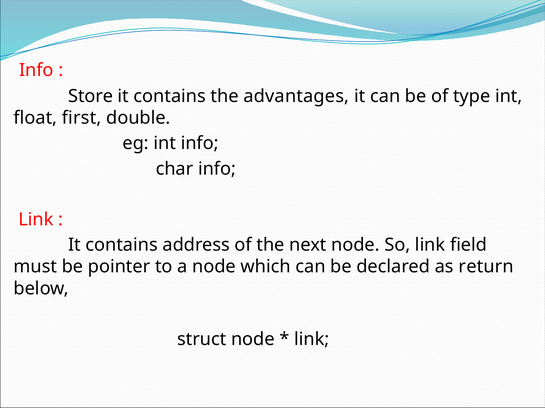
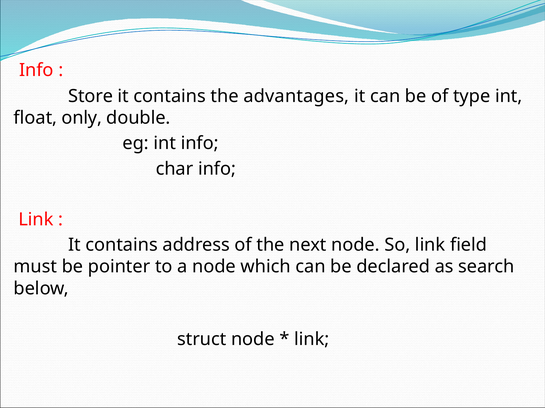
first: first -> only (82, 118)
return: return -> search (486, 267)
